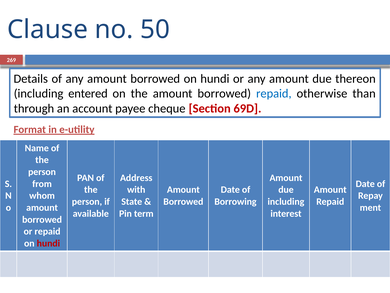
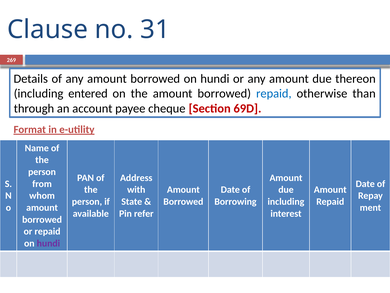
50: 50 -> 31 (155, 29)
term: term -> refer (144, 213)
hundi colour: red -> purple (48, 243)
